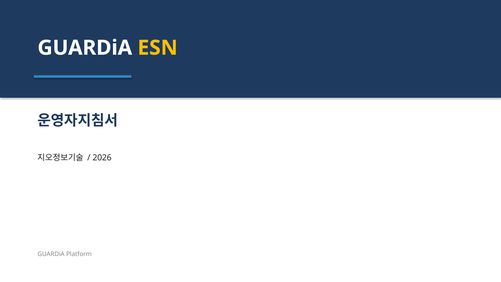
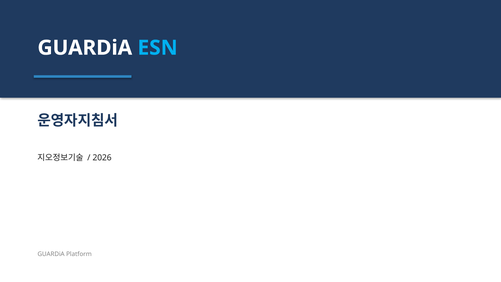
ESN colour: yellow -> light blue (158, 48)
